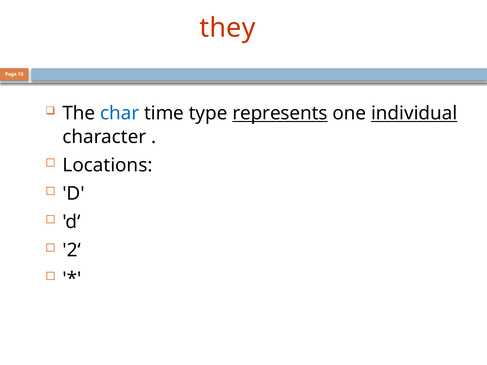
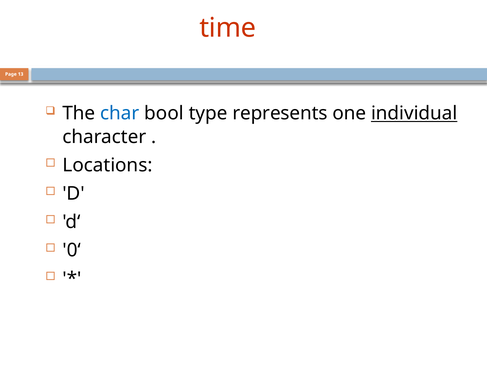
they: they -> time (228, 28)
time: time -> bool (164, 113)
represents underline: present -> none (280, 113)
2‘: 2‘ -> 0‘ (72, 251)
